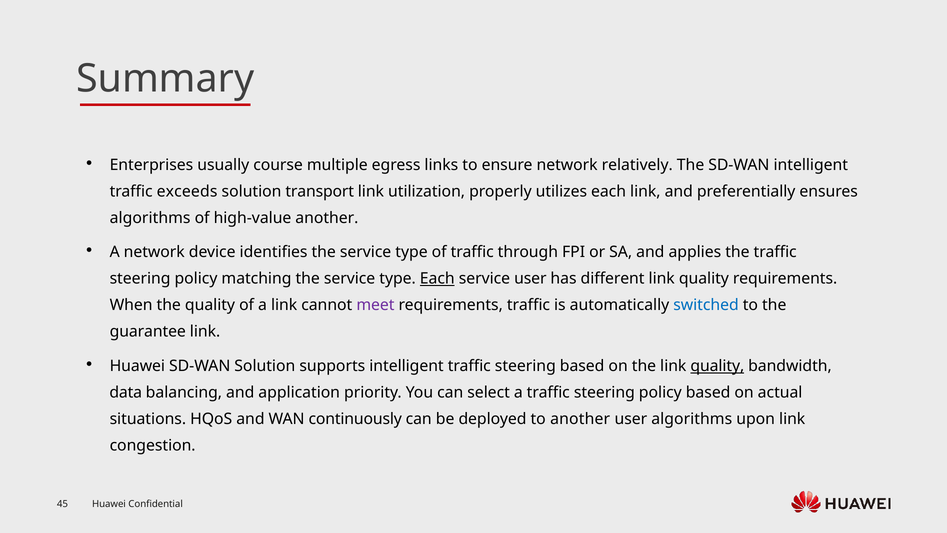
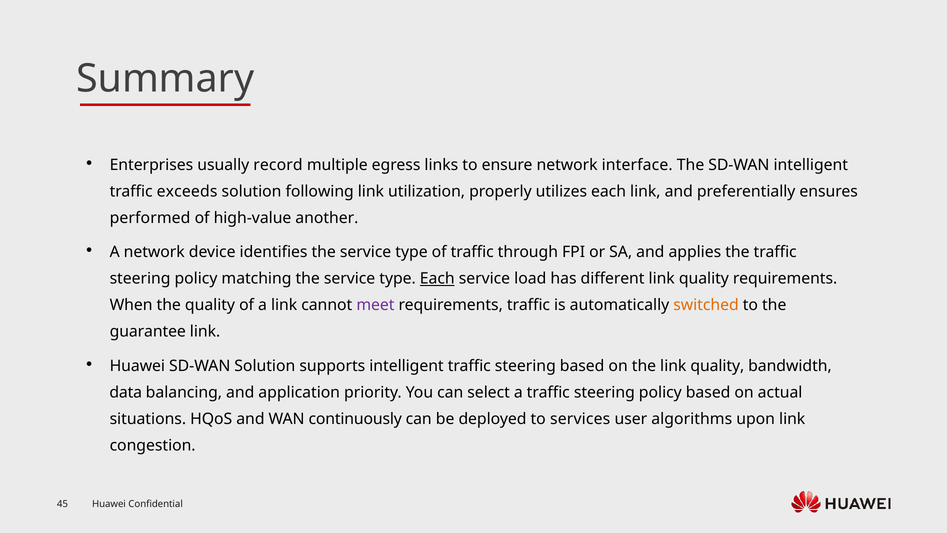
course: course -> record (278, 165)
relatively: relatively -> interface (637, 165)
transport: transport -> following (320, 191)
algorithms: algorithms -> performed (150, 218)
service user: user -> load (530, 279)
switched colour: blue -> orange (706, 305)
quality underline: present -> none (717, 366)
to another: another -> services (580, 419)
